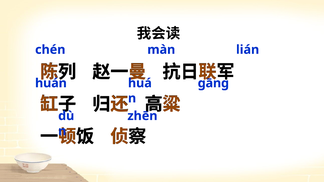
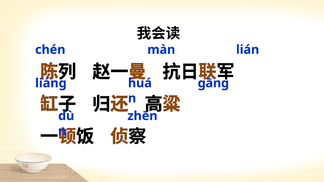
huán: huán -> liánɡ (51, 83)
